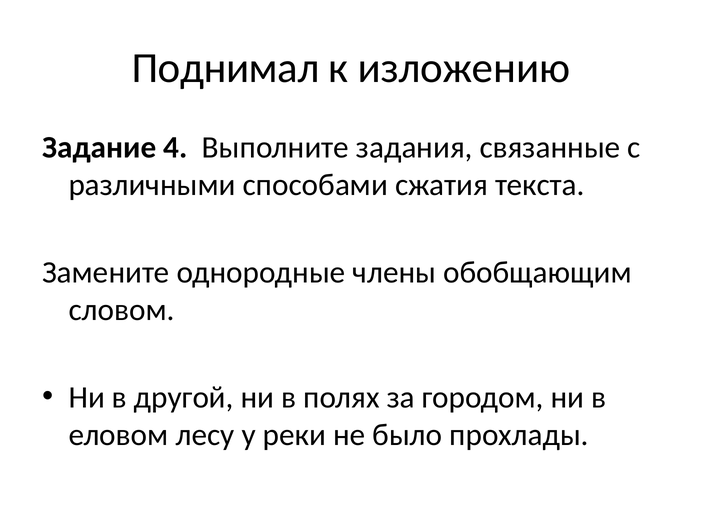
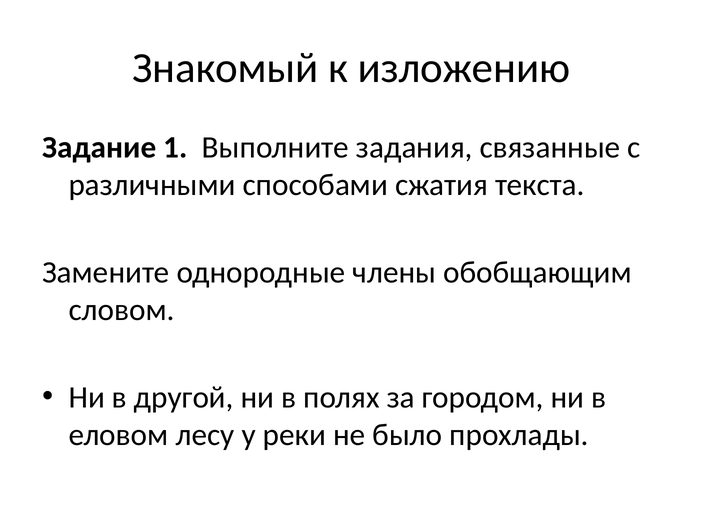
Поднимал: Поднимал -> Знакомый (225, 68)
4: 4 -> 1 (176, 147)
